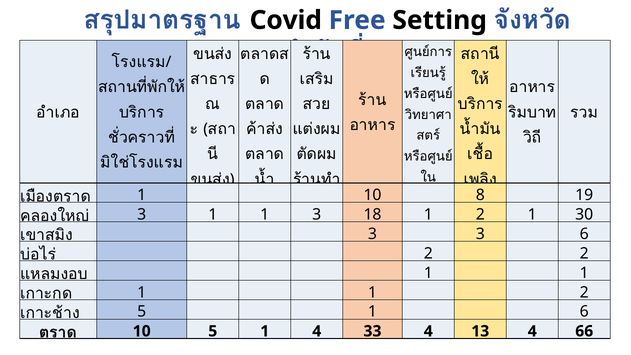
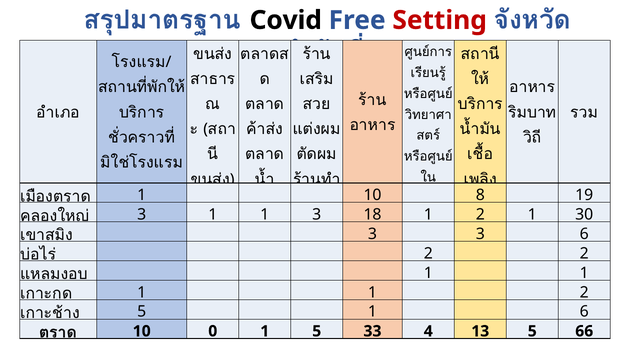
Setting colour: black -> red (440, 20)
10 5: 5 -> 0 (213, 331)
1 4: 4 -> 5 (317, 331)
13 4: 4 -> 5 (532, 331)
